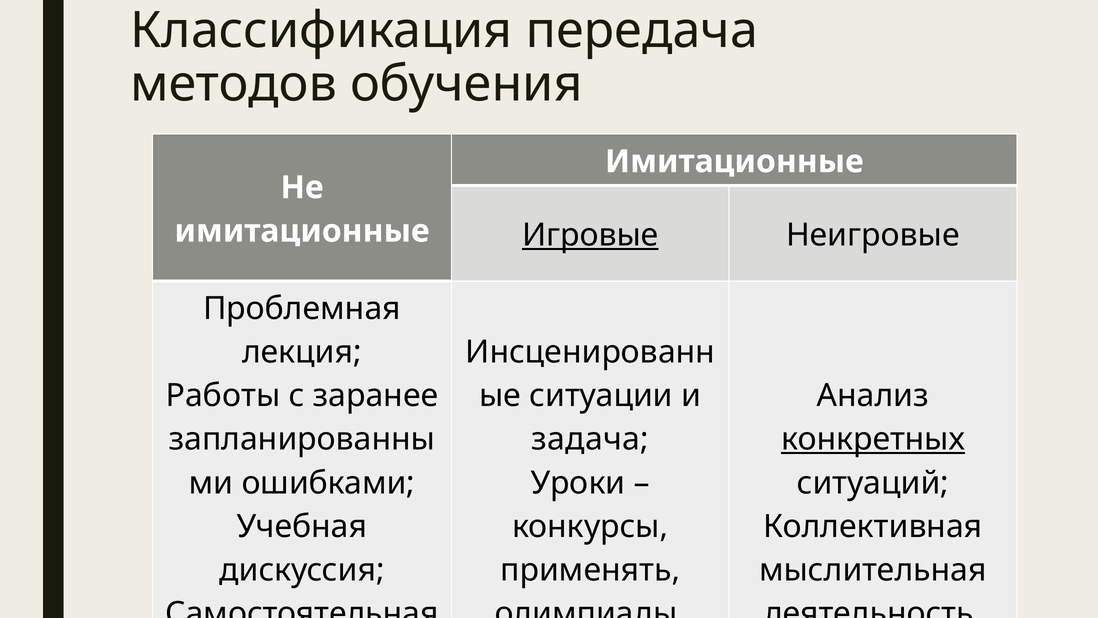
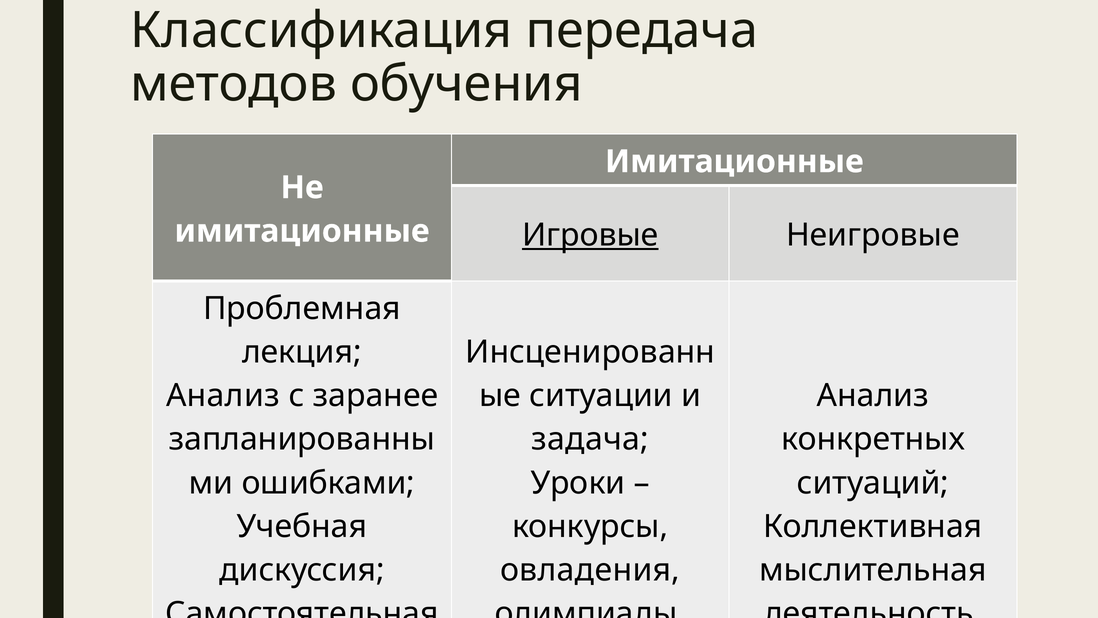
Работы: Работы -> Анализ (223, 396)
конкретных underline: present -> none (873, 439)
применять: применять -> овладения (590, 570)
